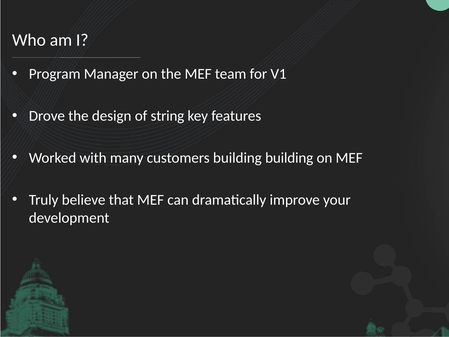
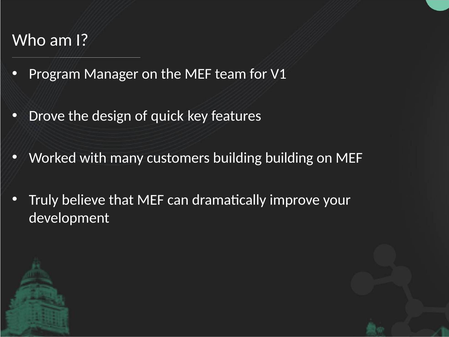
string: string -> quick (167, 116)
